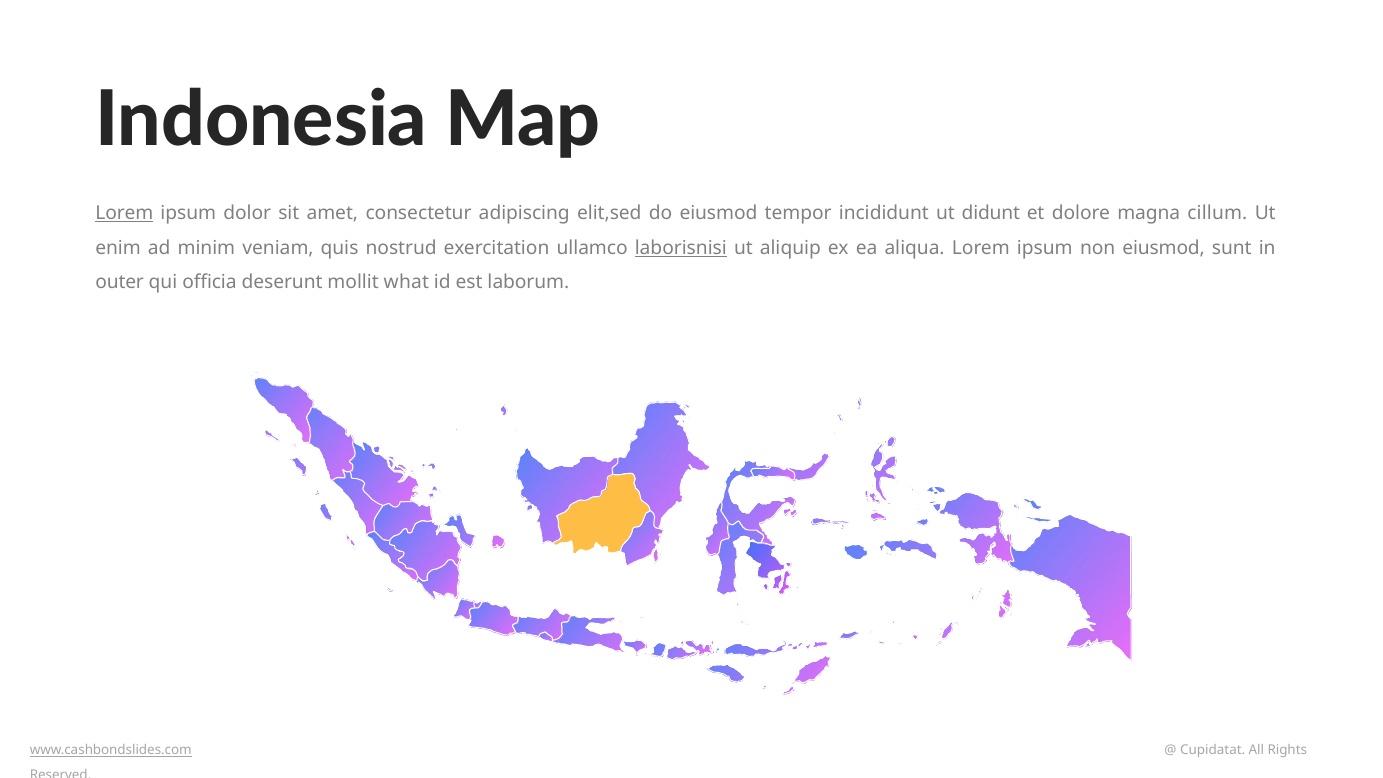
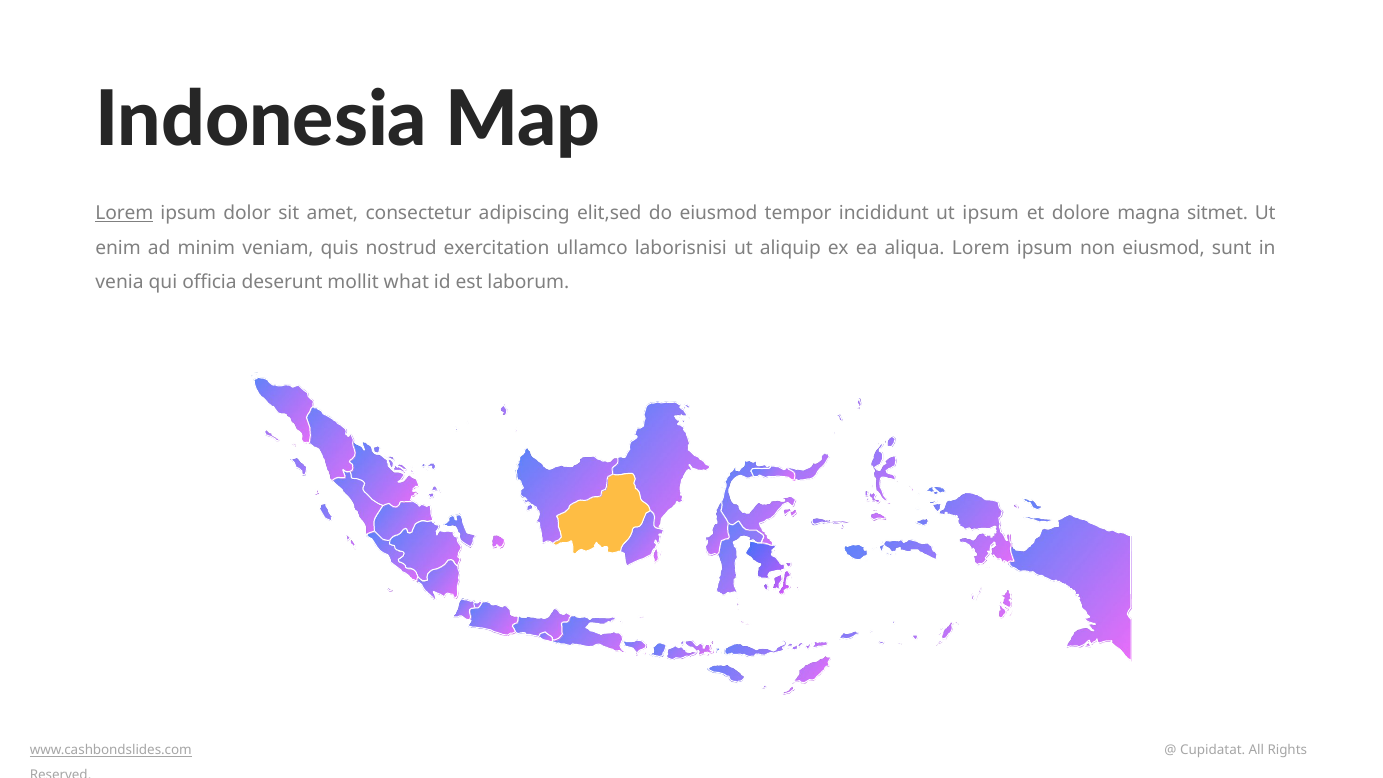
ut didunt: didunt -> ipsum (991, 213)
cillum: cillum -> sitmet (1218, 213)
laborisnisi underline: present -> none (681, 248)
outer: outer -> venia (120, 283)
